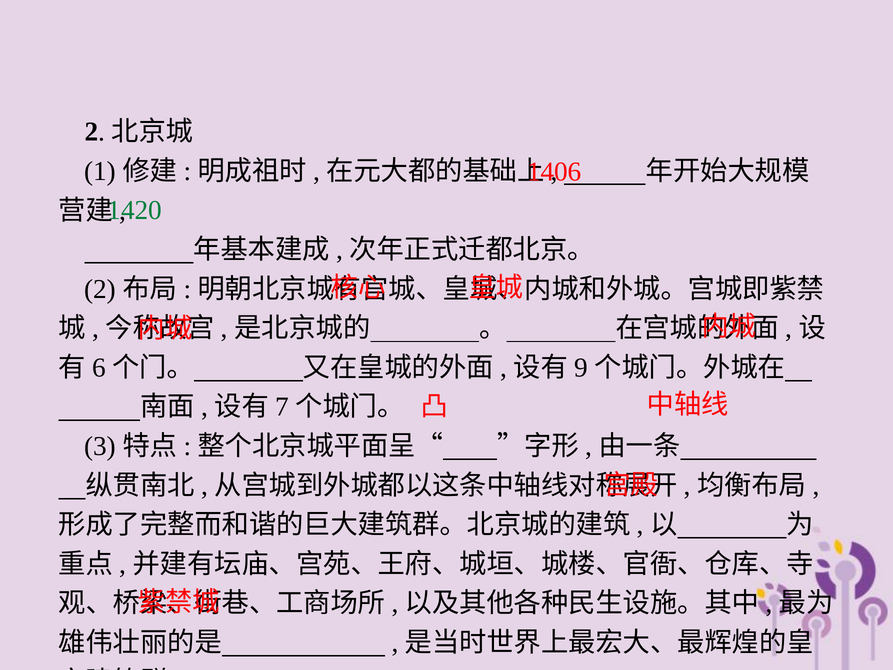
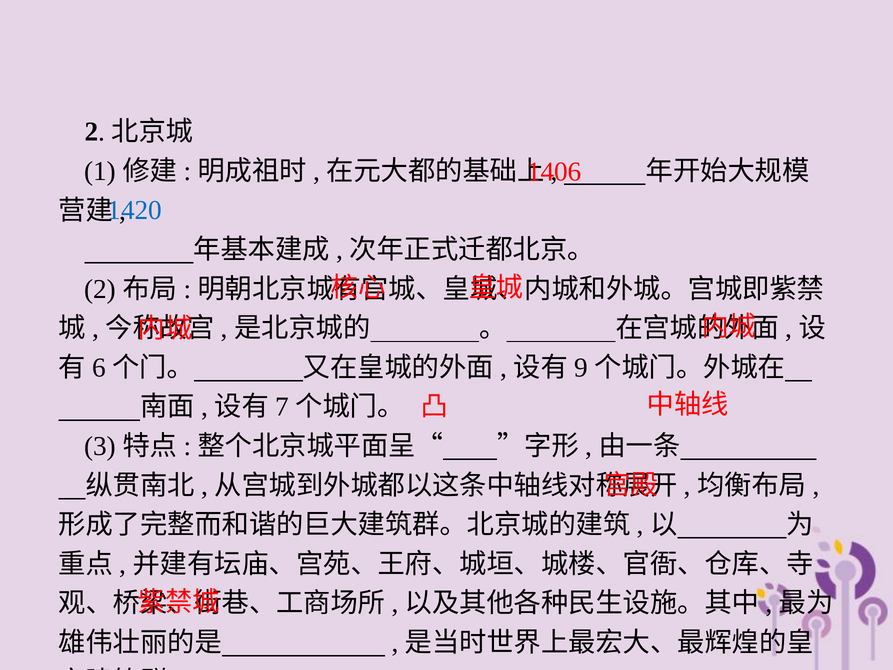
1420 colour: green -> blue (135, 210)
